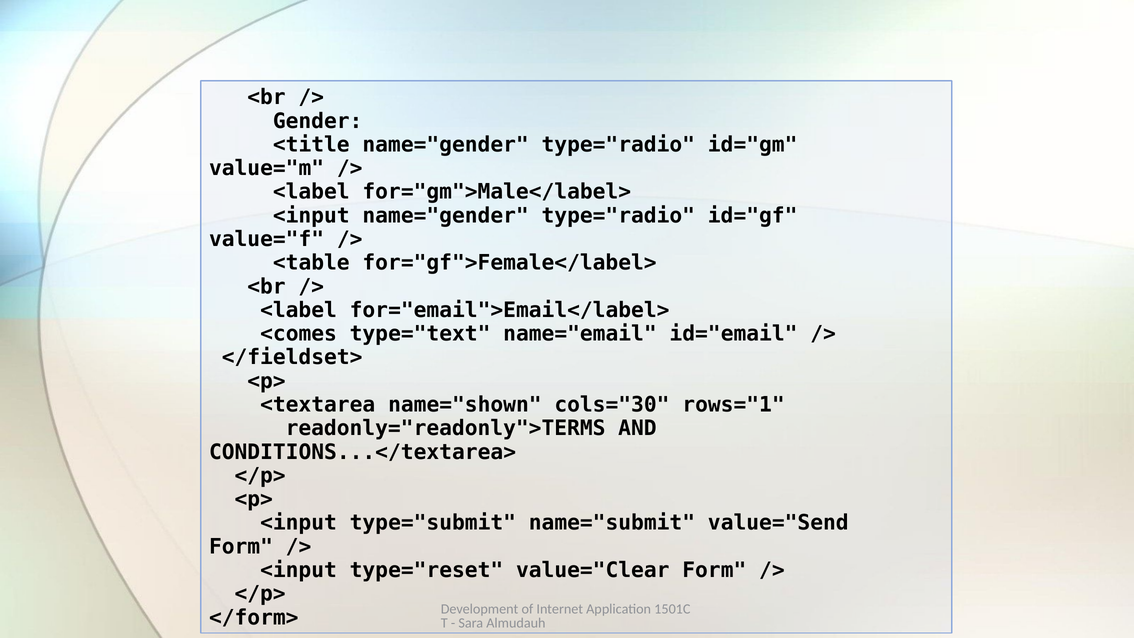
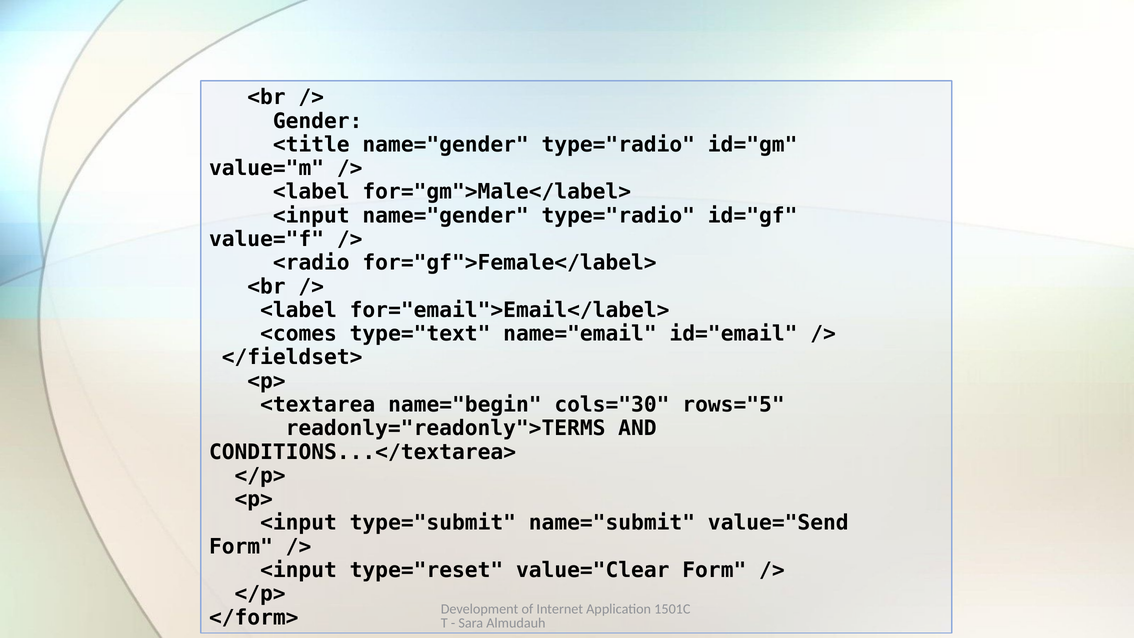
<table: <table -> <radio (311, 263)
name="shown: name="shown -> name="begin (465, 405)
rows="1: rows="1 -> rows="5 (734, 405)
